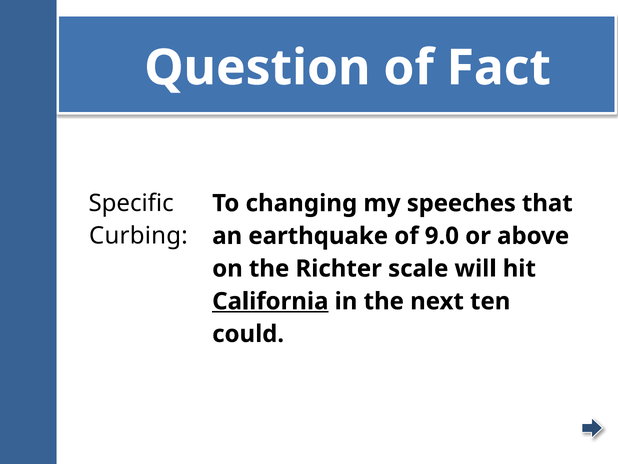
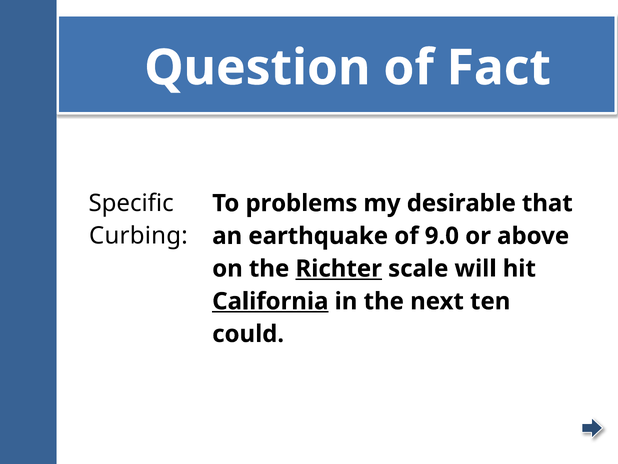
changing: changing -> problems (302, 203)
speeches: speeches -> desirable (461, 203)
Richter underline: none -> present (339, 268)
